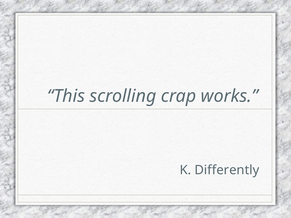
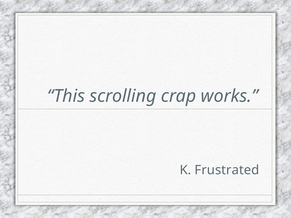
Differently: Differently -> Frustrated (227, 170)
